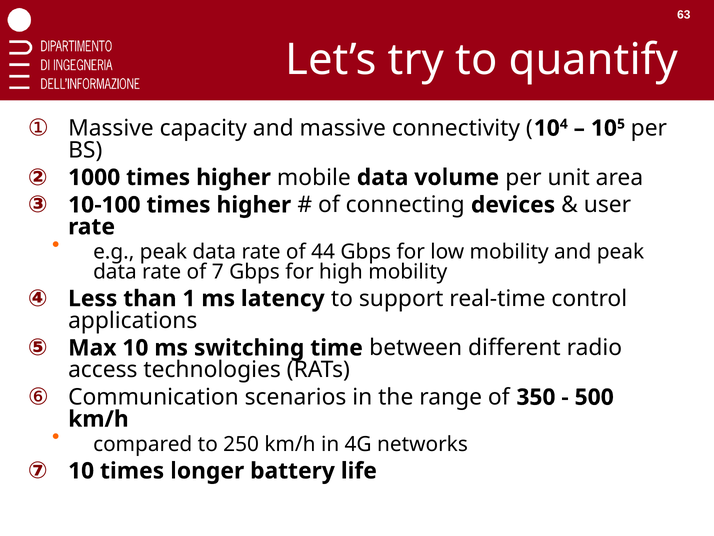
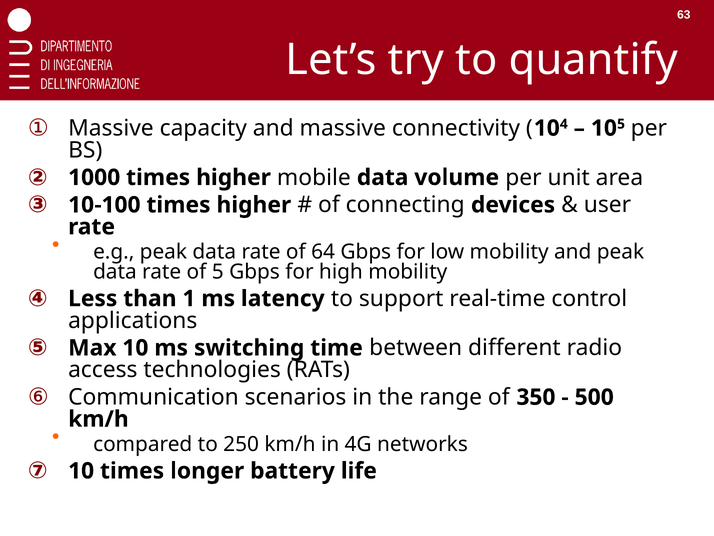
44: 44 -> 64 (323, 252)
of 7: 7 -> 5 (218, 272)
